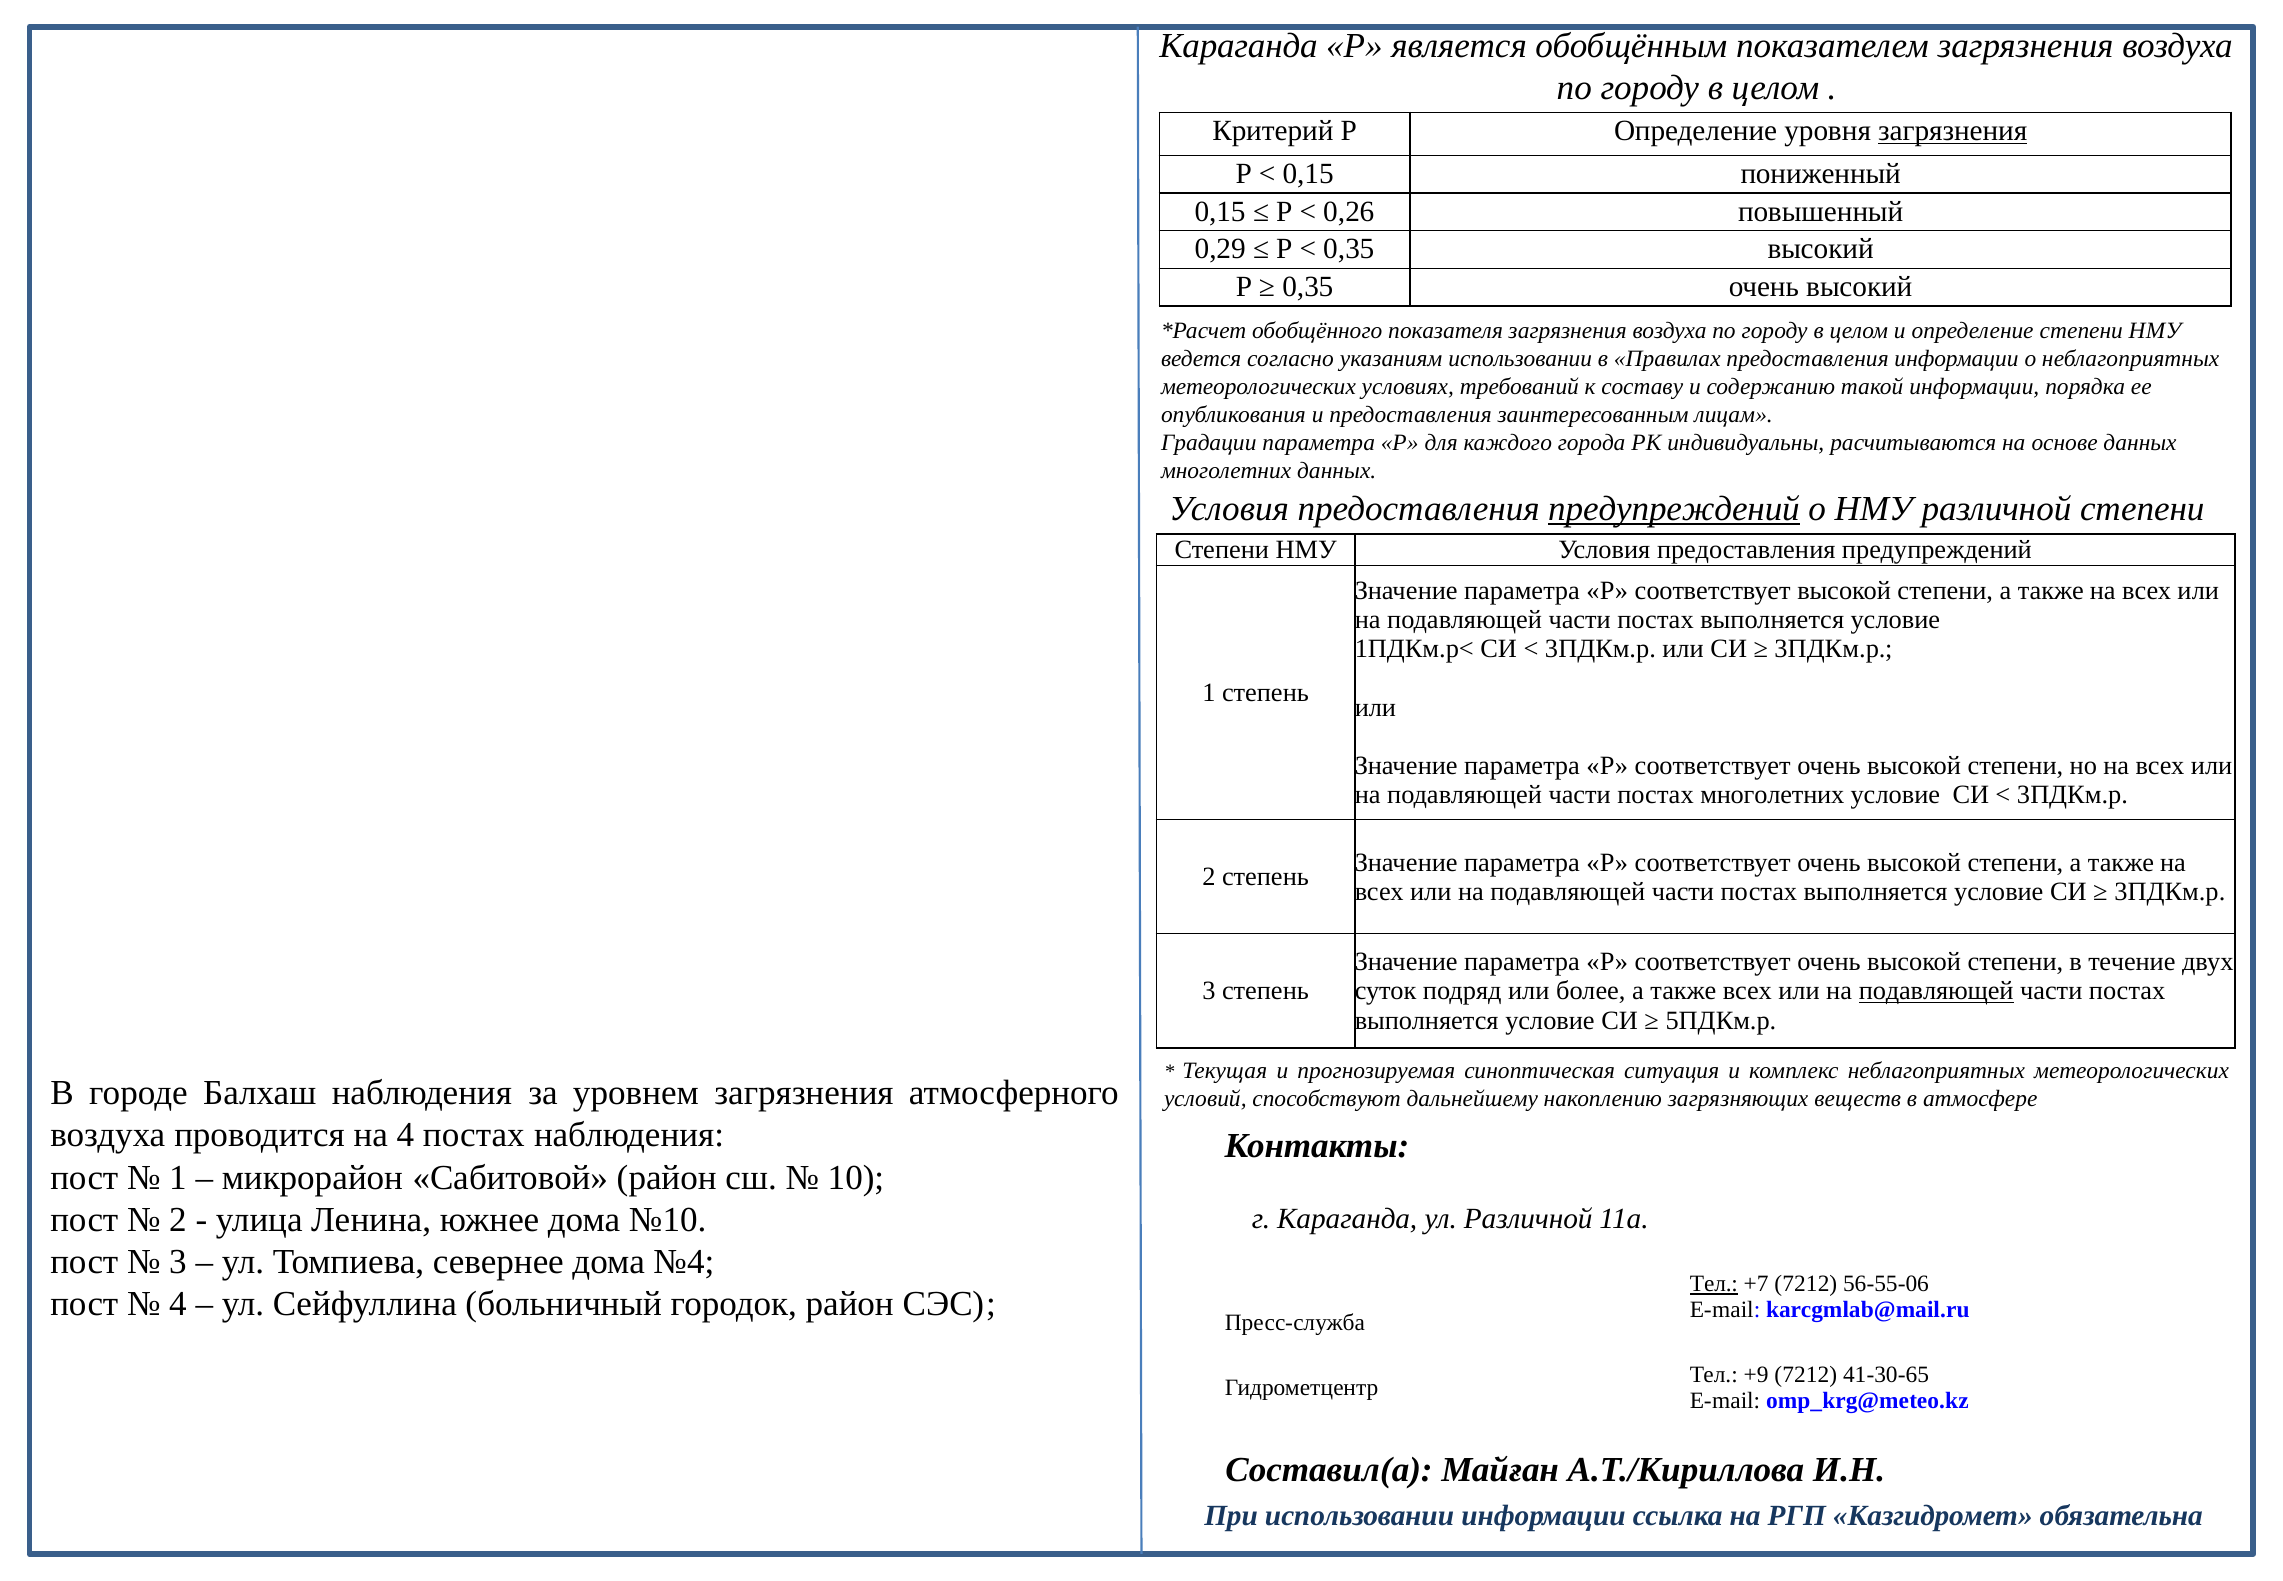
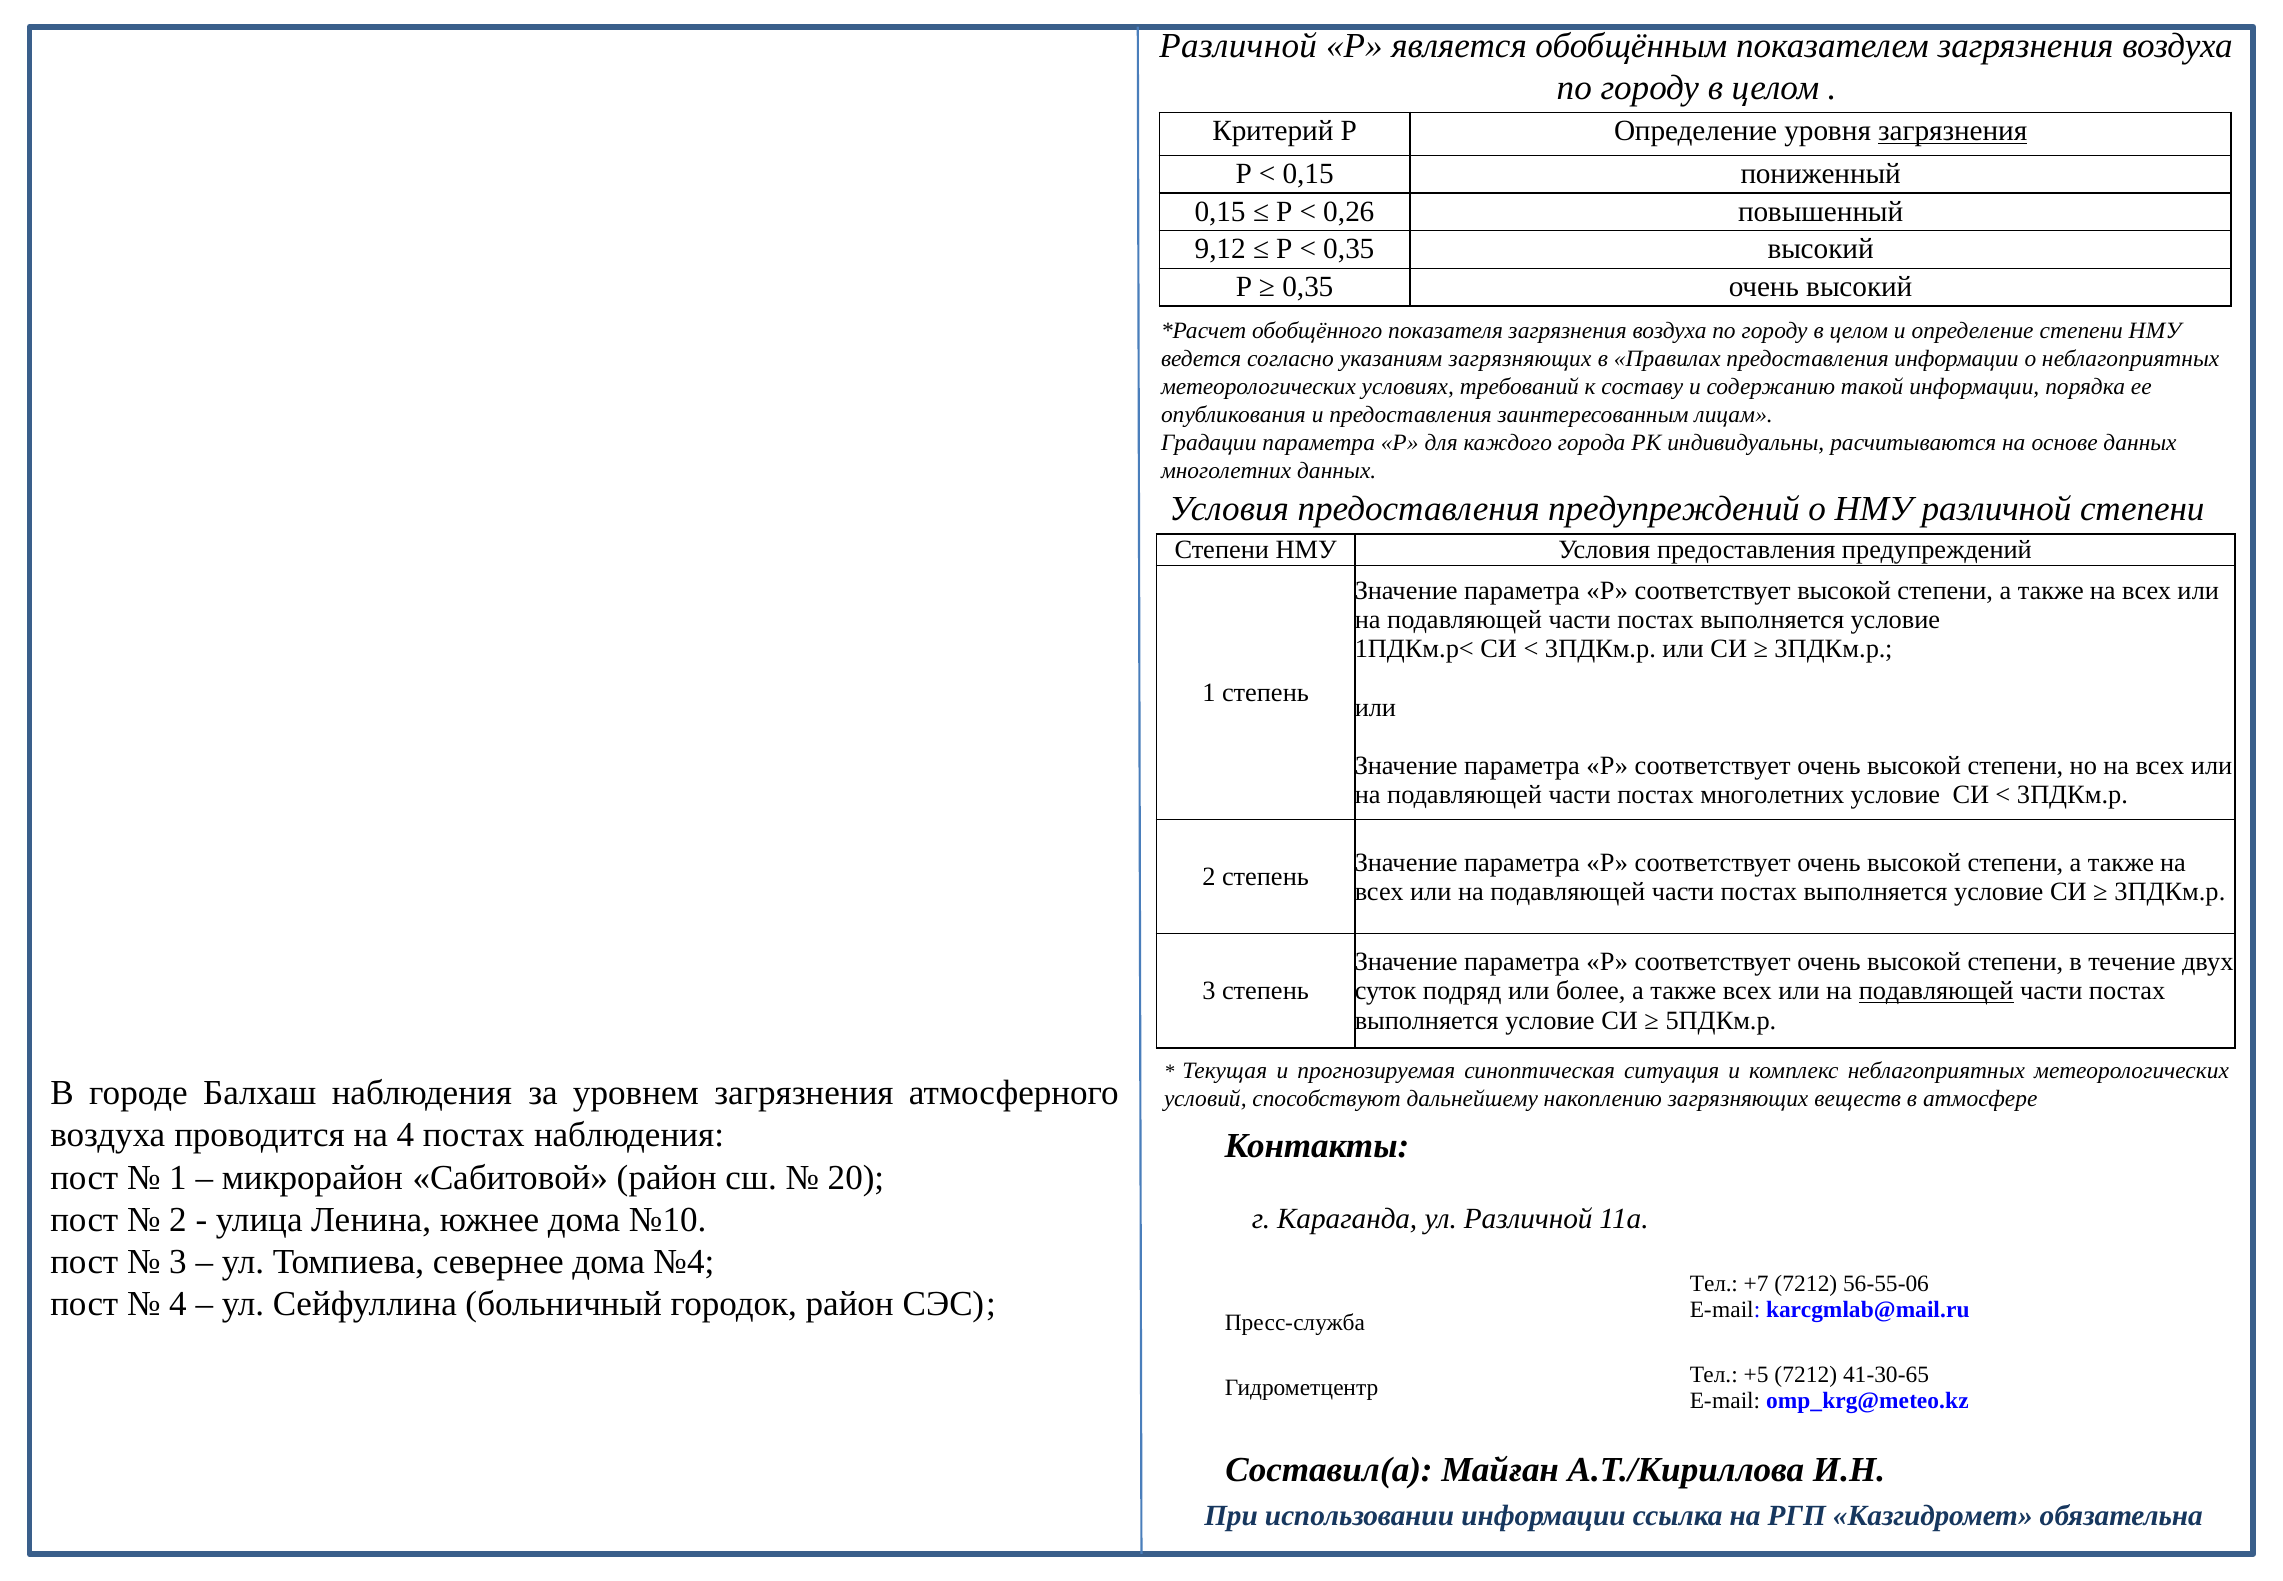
Караганда: Караганда -> Различной (1238, 46)
0,29: 0,29 -> 9,12 (1220, 249)
указаниям использовании: использовании -> загрязняющих (1520, 358)
предупреждений underline: present -> none (1674, 509)
10: 10 -> 20 (856, 1177)
Тел underline: present -> none (1714, 1283)
+9: +9 -> +5 (1756, 1375)
